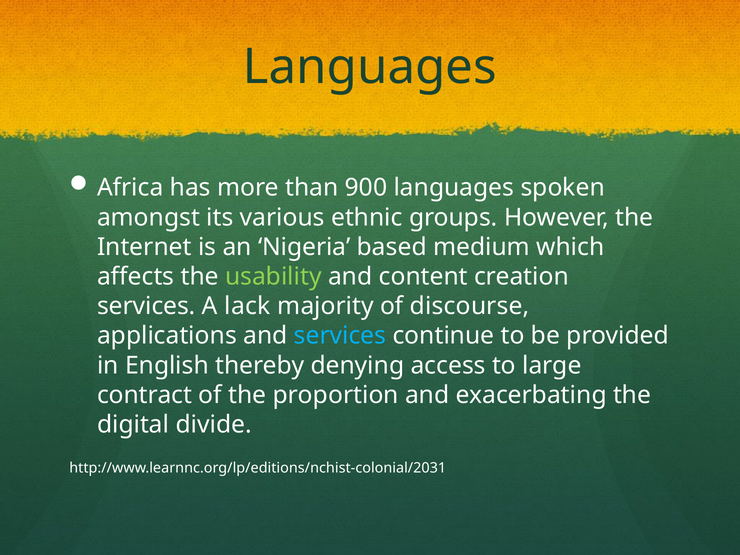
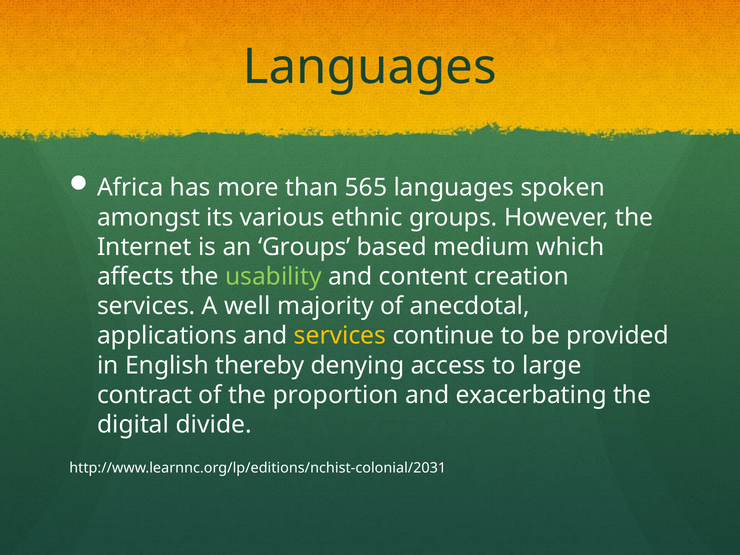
900: 900 -> 565 (366, 188)
an Nigeria: Nigeria -> Groups (304, 247)
lack: lack -> well (247, 306)
discourse: discourse -> anecdotal (470, 306)
services colour: light blue -> yellow (340, 336)
